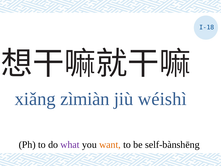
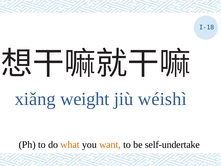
zìmiàn: zìmiàn -> weight (85, 99)
what colour: purple -> orange (70, 144)
self-bànshēng: self-bànshēng -> self-undertake (172, 144)
